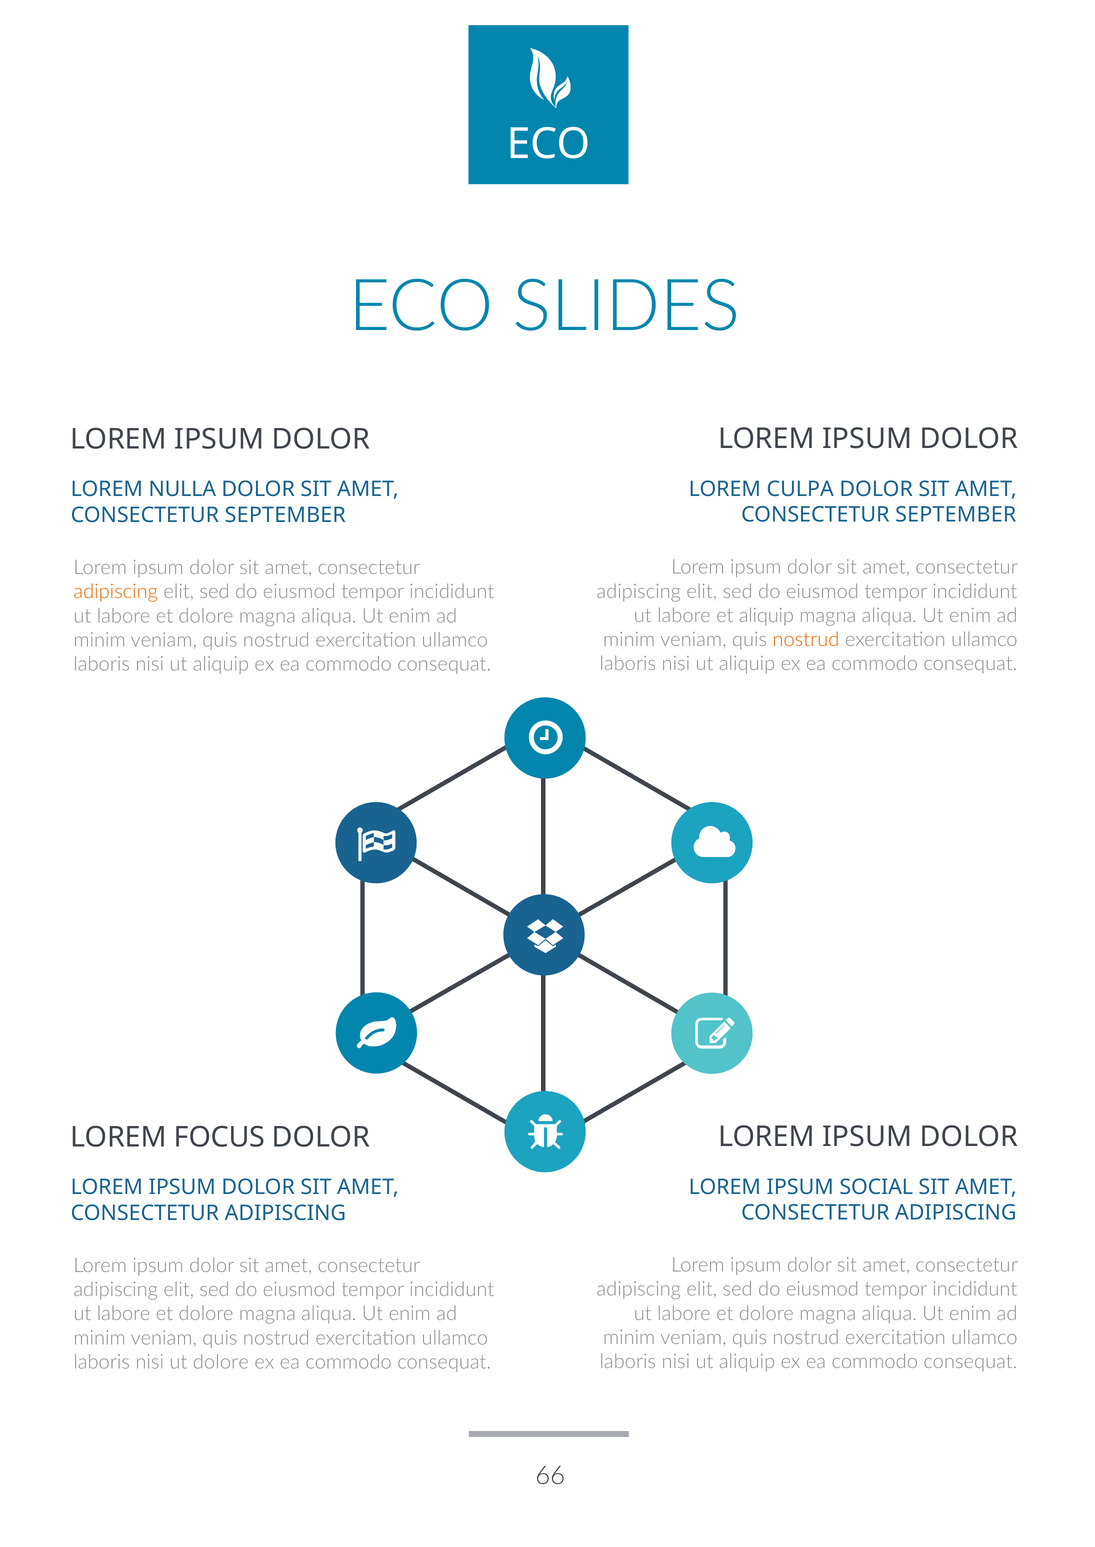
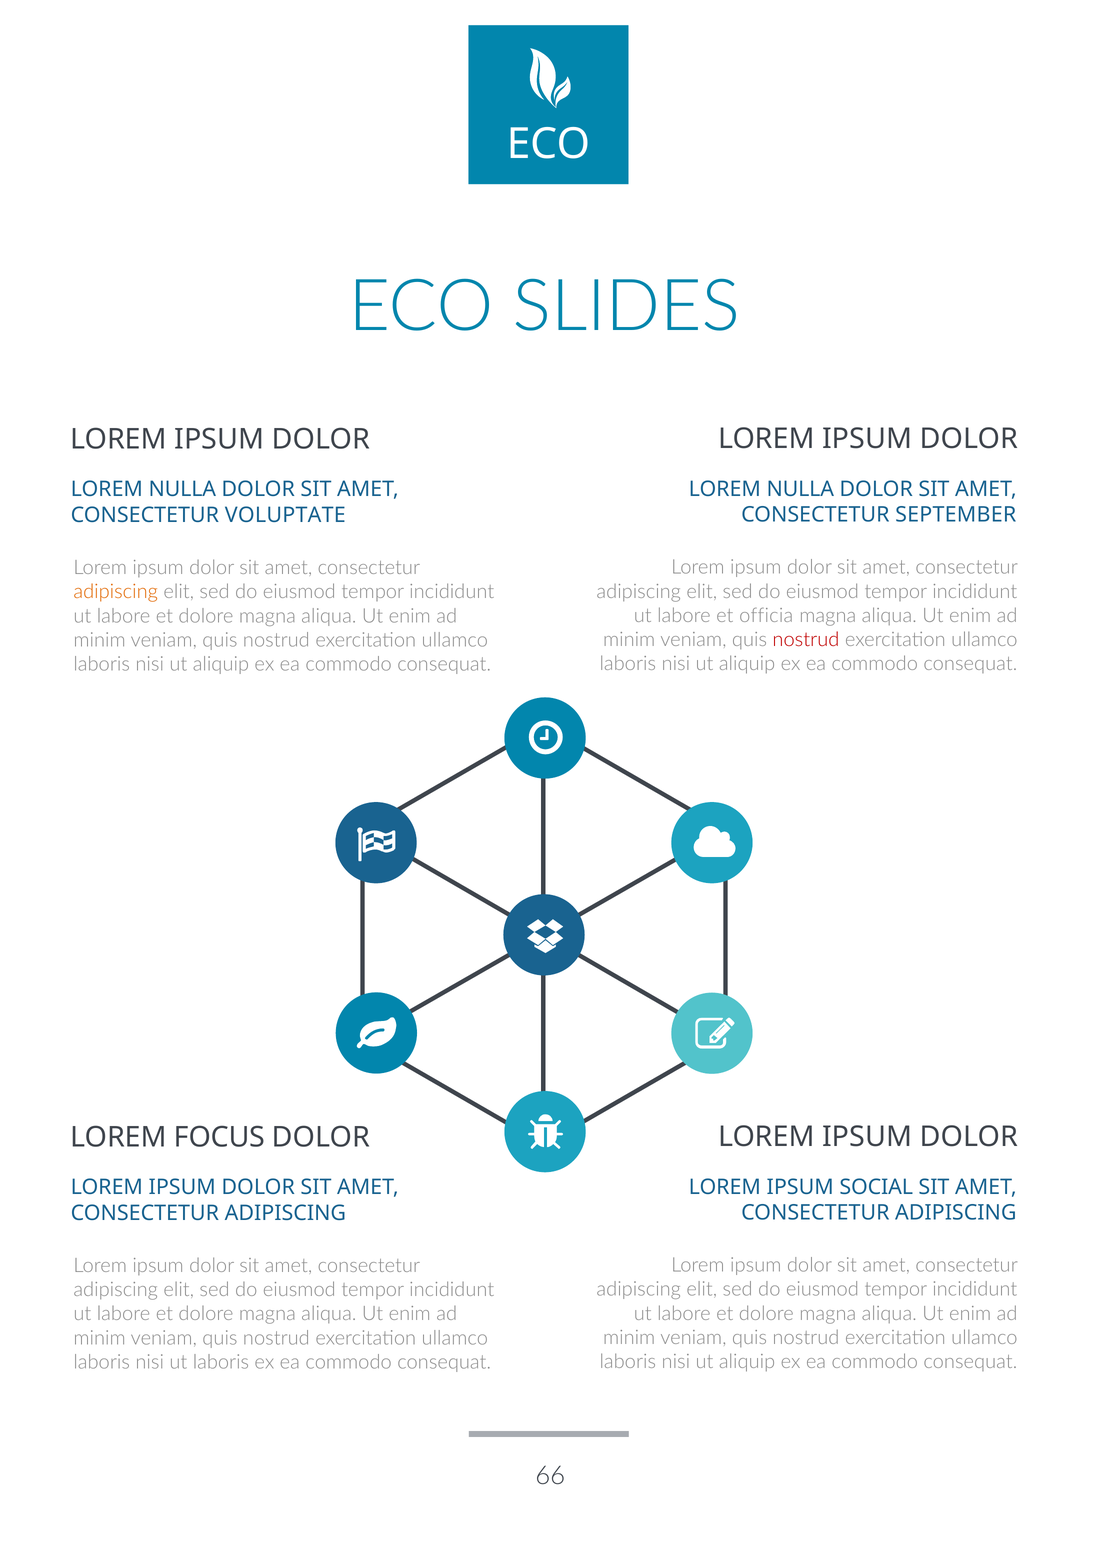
CULPA: CULPA -> NULLA (800, 489)
SEPTEMBER: SEPTEMBER -> VOLUPTATE (285, 515)
et aliquip: aliquip -> officia (766, 616)
nostrud colour: orange -> red (806, 640)
ut dolore: dolore -> laboris (221, 1363)
